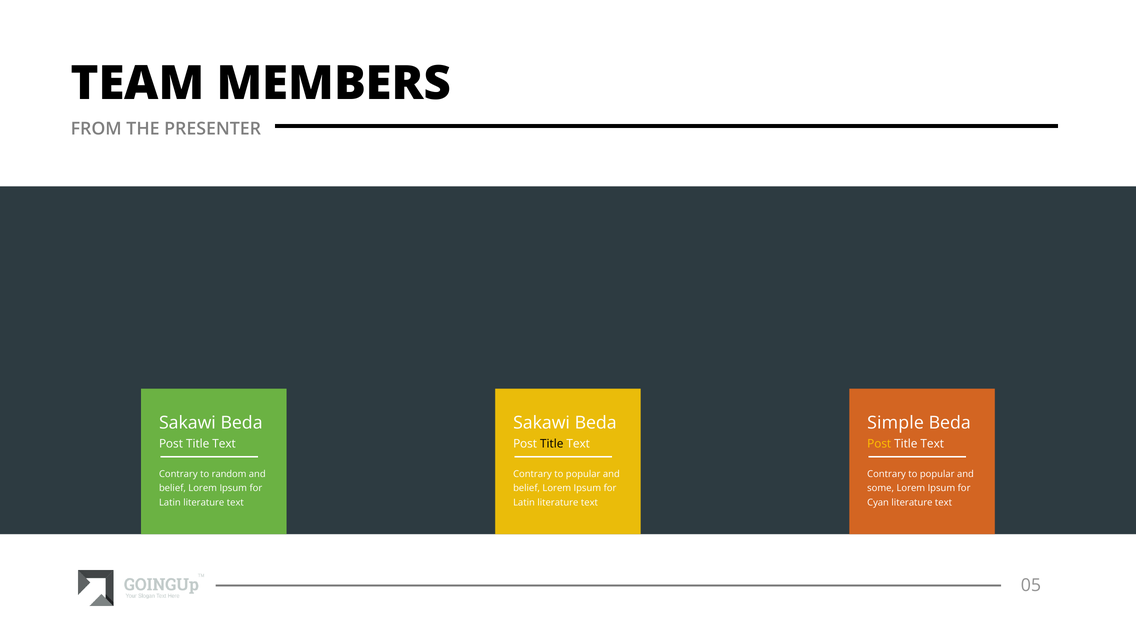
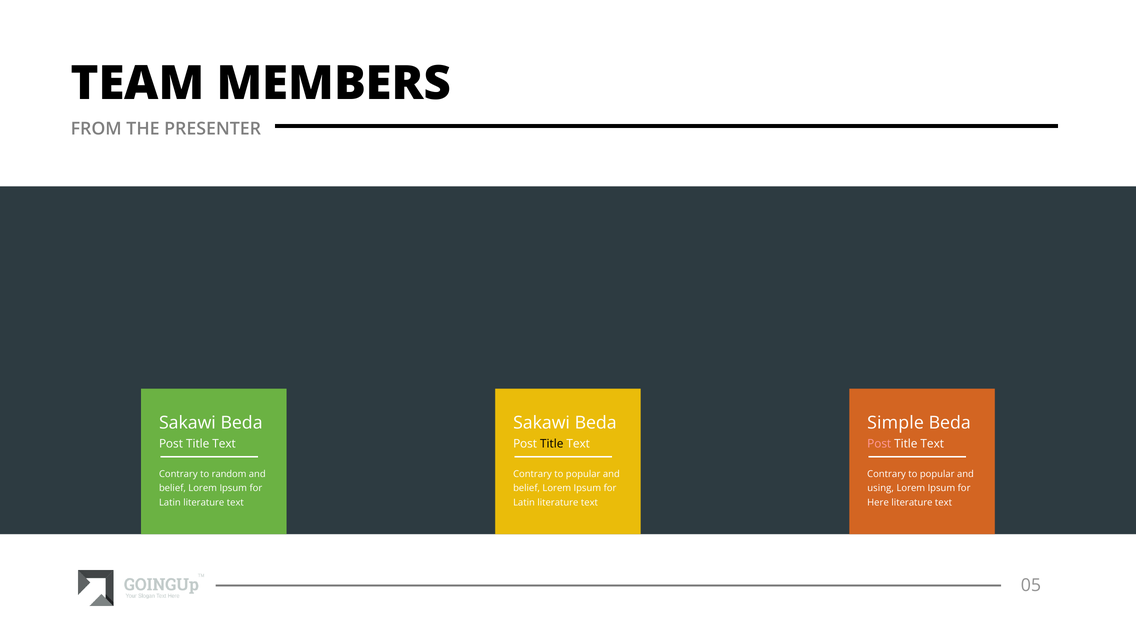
Post colour: yellow -> pink (879, 444)
some: some -> using (881, 488)
Cyan: Cyan -> Here (878, 503)
